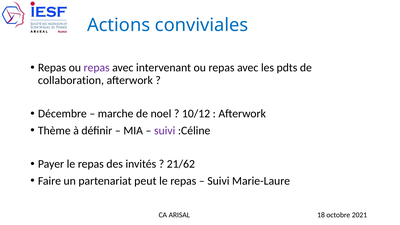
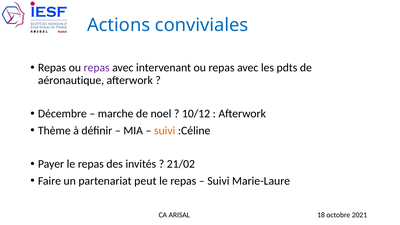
collaboration: collaboration -> aéronautique (71, 80)
suivi colour: purple -> orange (165, 131)
21/62: 21/62 -> 21/02 (181, 164)
